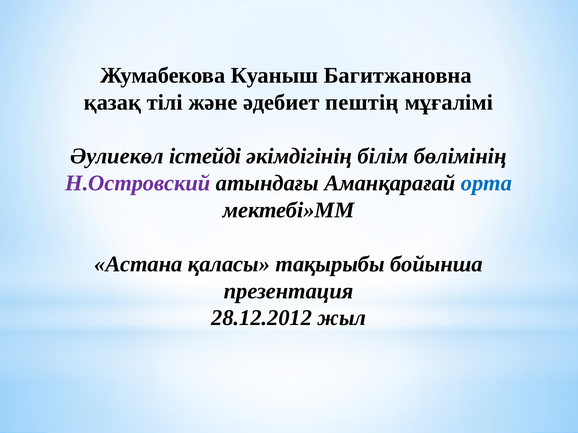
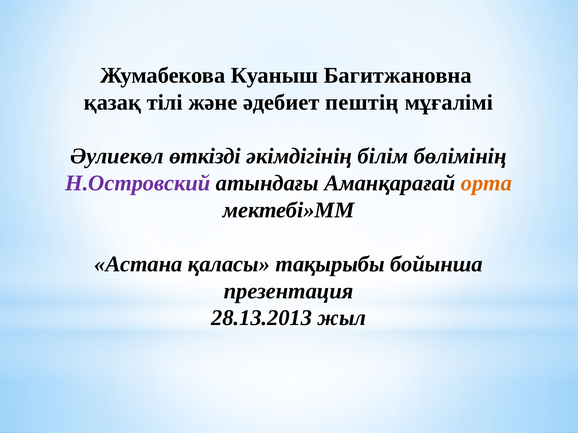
істейді: істейді -> өткізді (205, 156)
орта colour: blue -> orange (486, 183)
28.12.2012: 28.12.2012 -> 28.13.2013 (262, 318)
